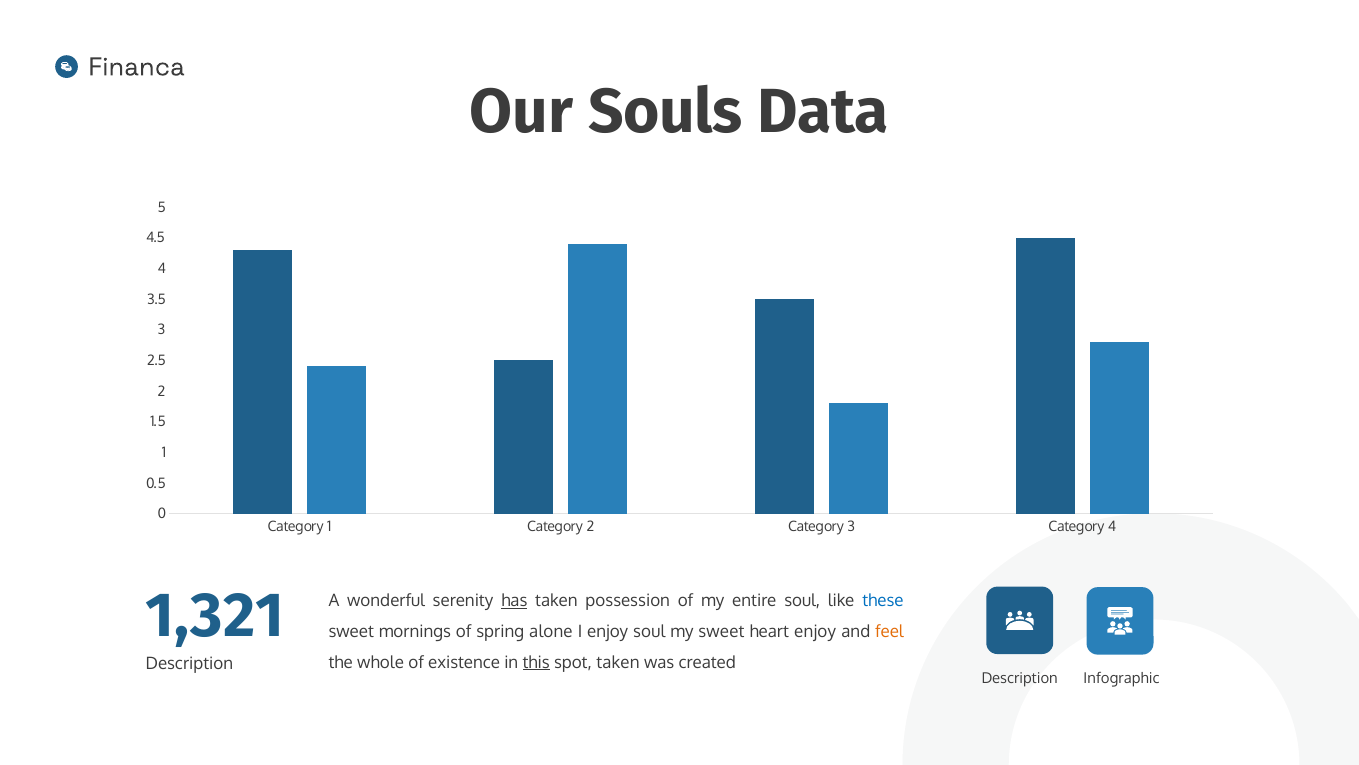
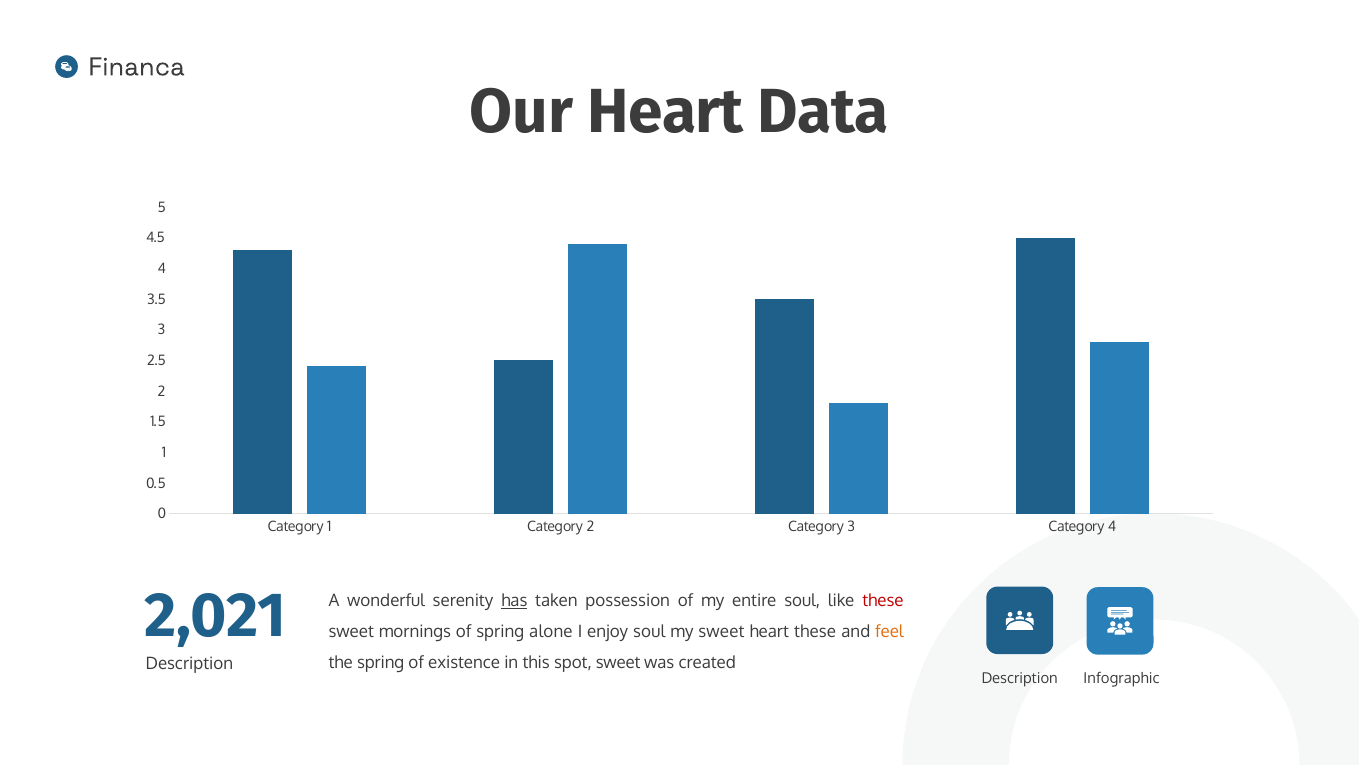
Our Souls: Souls -> Heart (666, 112)
1,321: 1,321 -> 2,021 (216, 616)
these colour: blue -> red (883, 601)
heart enjoy: enjoy -> these (815, 631)
the whole: whole -> spring (381, 662)
this underline: present -> none (536, 662)
spot taken: taken -> sweet (618, 662)
